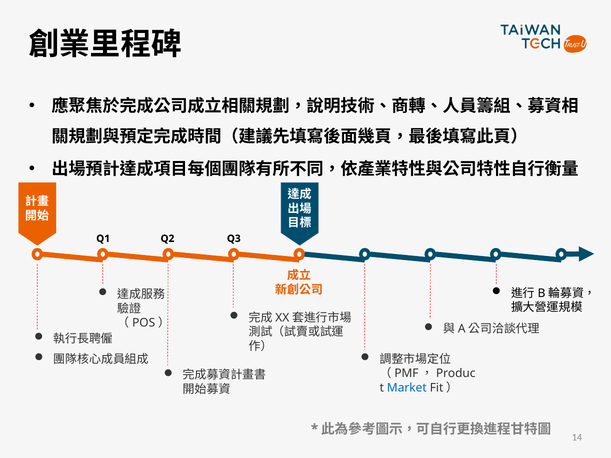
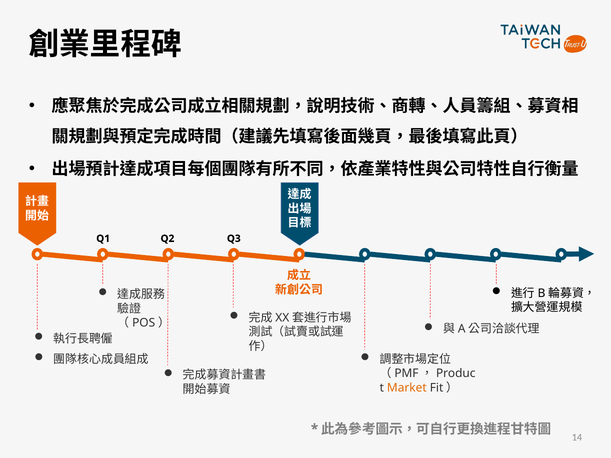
Market colour: blue -> orange (407, 388)
